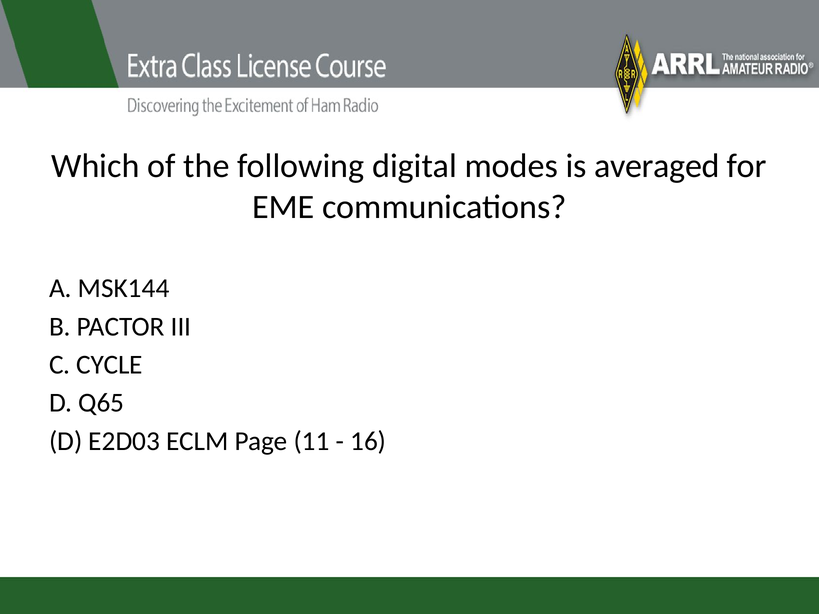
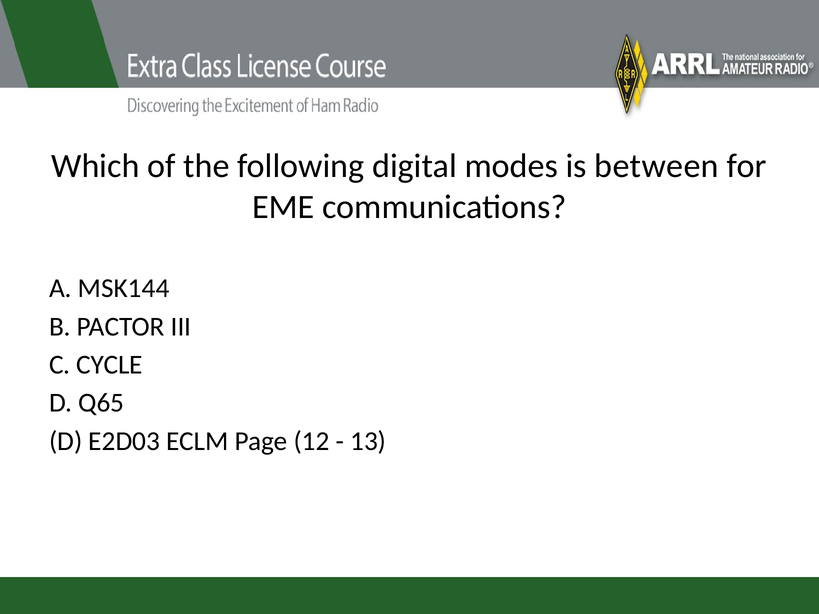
averaged: averaged -> between (657, 166)
11: 11 -> 12 (312, 441)
16: 16 -> 13 (368, 441)
